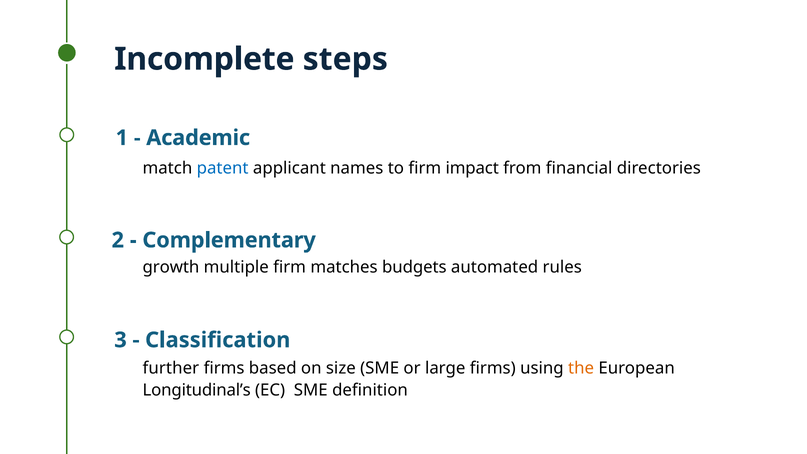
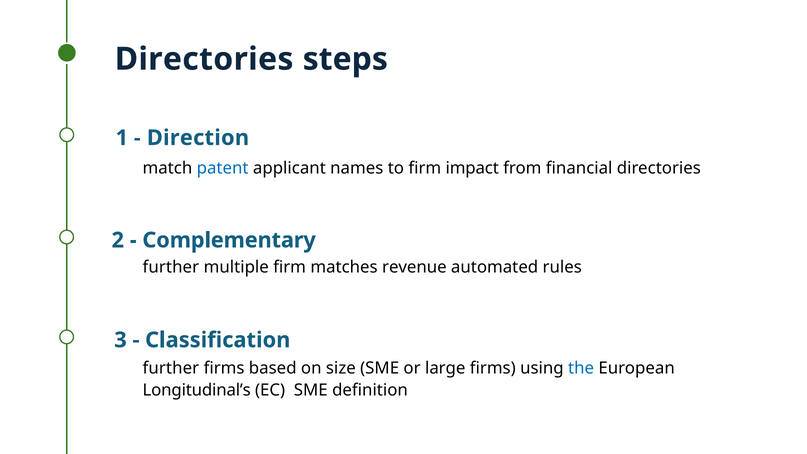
Incomplete: Incomplete -> Directories (204, 59)
Academic: Academic -> Direction (198, 138)
growth: growth -> further (171, 267)
budgets: budgets -> revenue (414, 267)
the colour: orange -> blue (581, 368)
